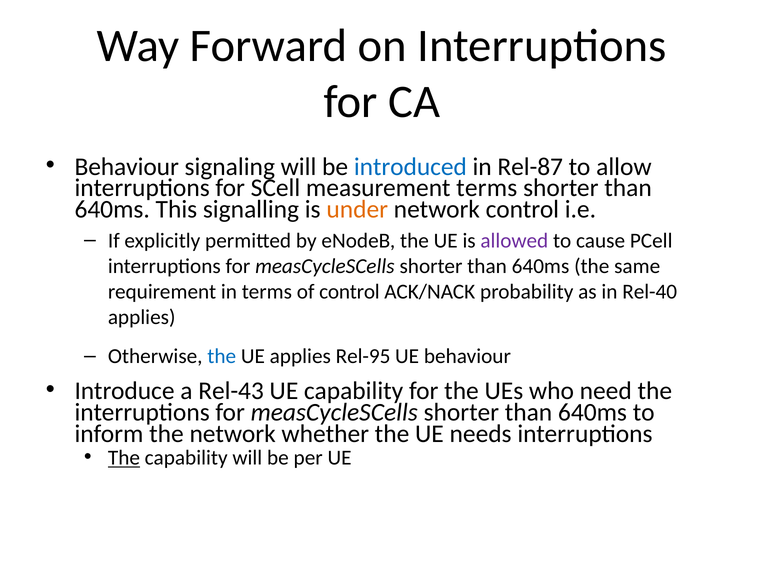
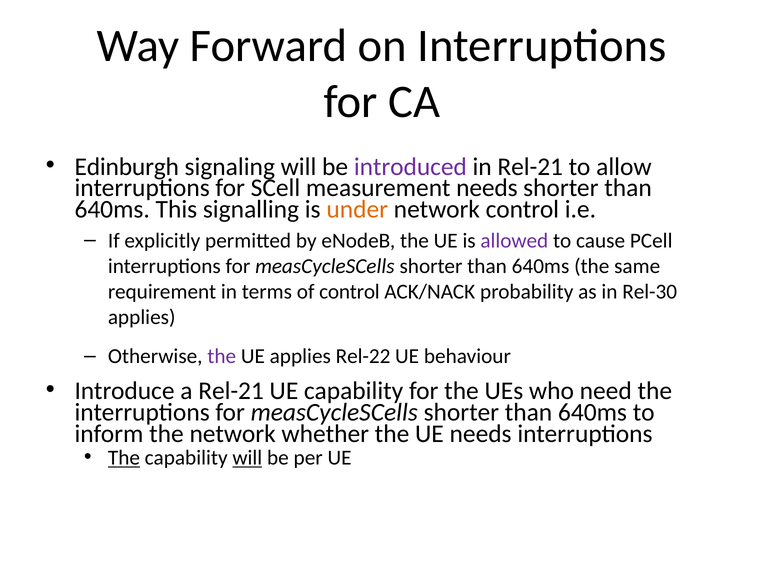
Behaviour: Behaviour -> Edinburgh (127, 167)
introduced colour: blue -> purple (410, 167)
in Rel-87: Rel-87 -> Rel-21 (530, 167)
measurement terms: terms -> needs (487, 188)
Rel-40: Rel-40 -> Rel-30 (650, 292)
the colour: blue -> purple (222, 356)
Rel-95: Rel-95 -> Rel-22 (363, 356)
a Rel-43: Rel-43 -> Rel-21 (231, 391)
will underline: none -> present (247, 458)
